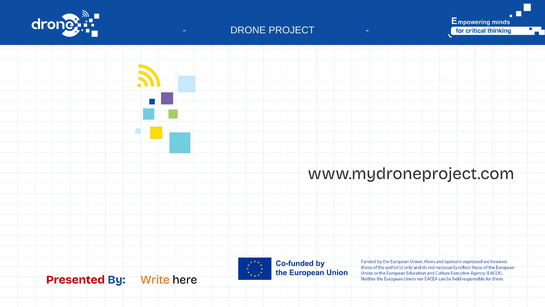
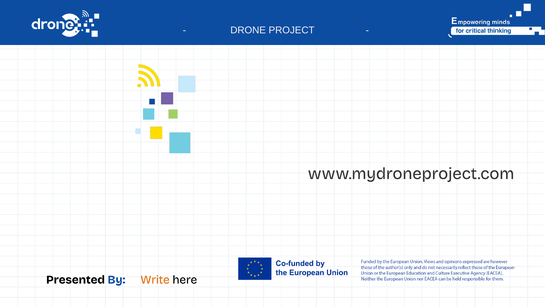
Presented colour: red -> black (76, 279)
